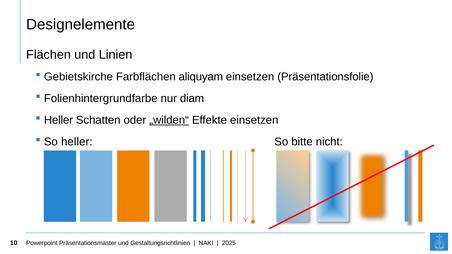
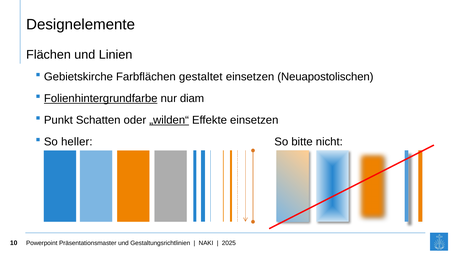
aliquyam: aliquyam -> gestaltet (201, 77)
Präsentationsfolie: Präsentationsfolie -> Neuapostolischen (325, 77)
Folienhintergrundfarbe underline: none -> present (101, 99)
Heller: Heller -> Punkt (58, 120)
